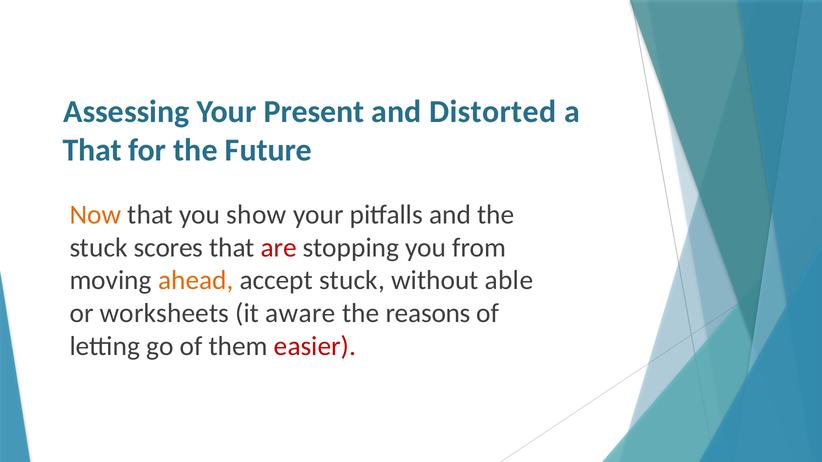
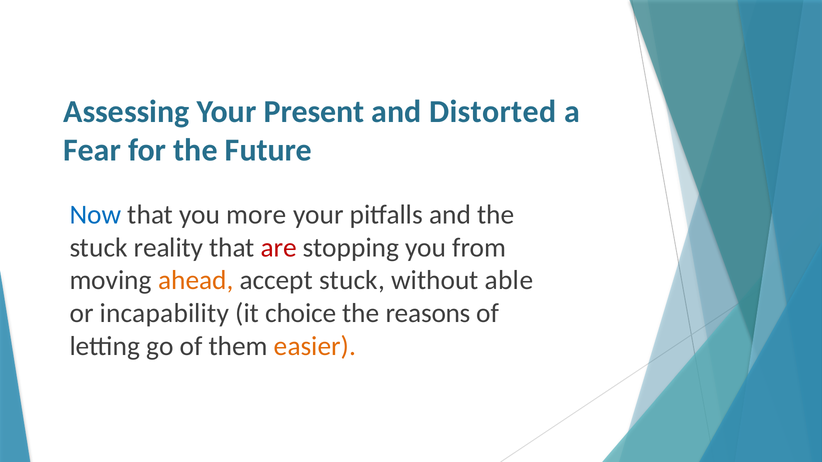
That: That -> Fear (92, 150)
Now colour: orange -> blue (95, 215)
show: show -> more (256, 215)
scores: scores -> reality (168, 248)
worksheets: worksheets -> incapability (164, 313)
aware: aware -> choice (301, 313)
easier colour: red -> orange (315, 346)
